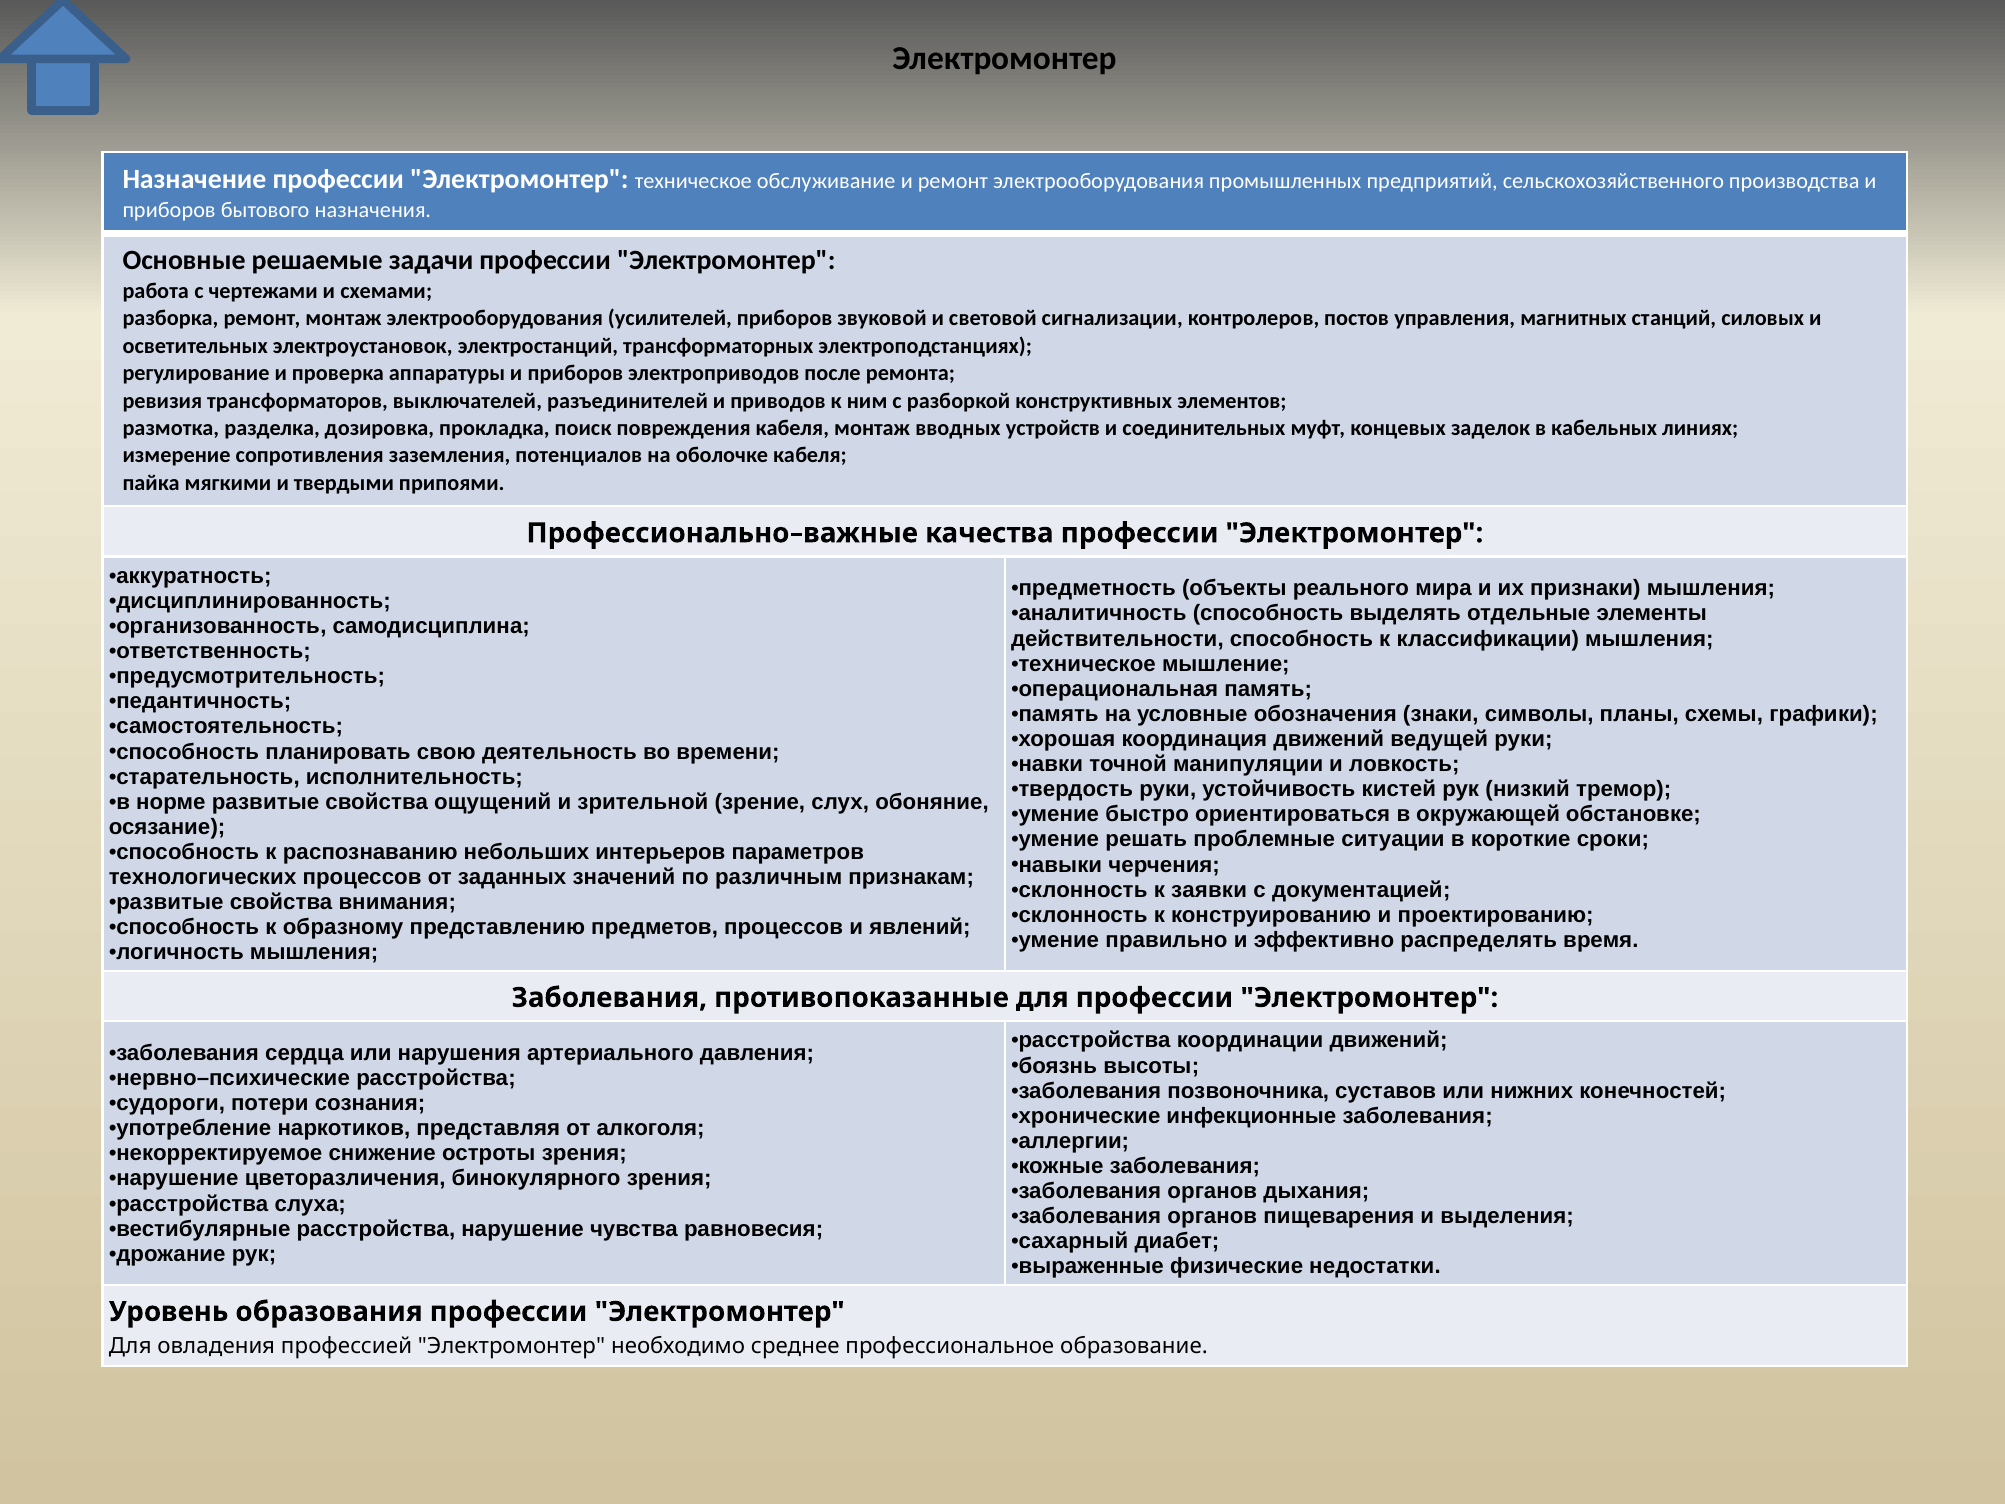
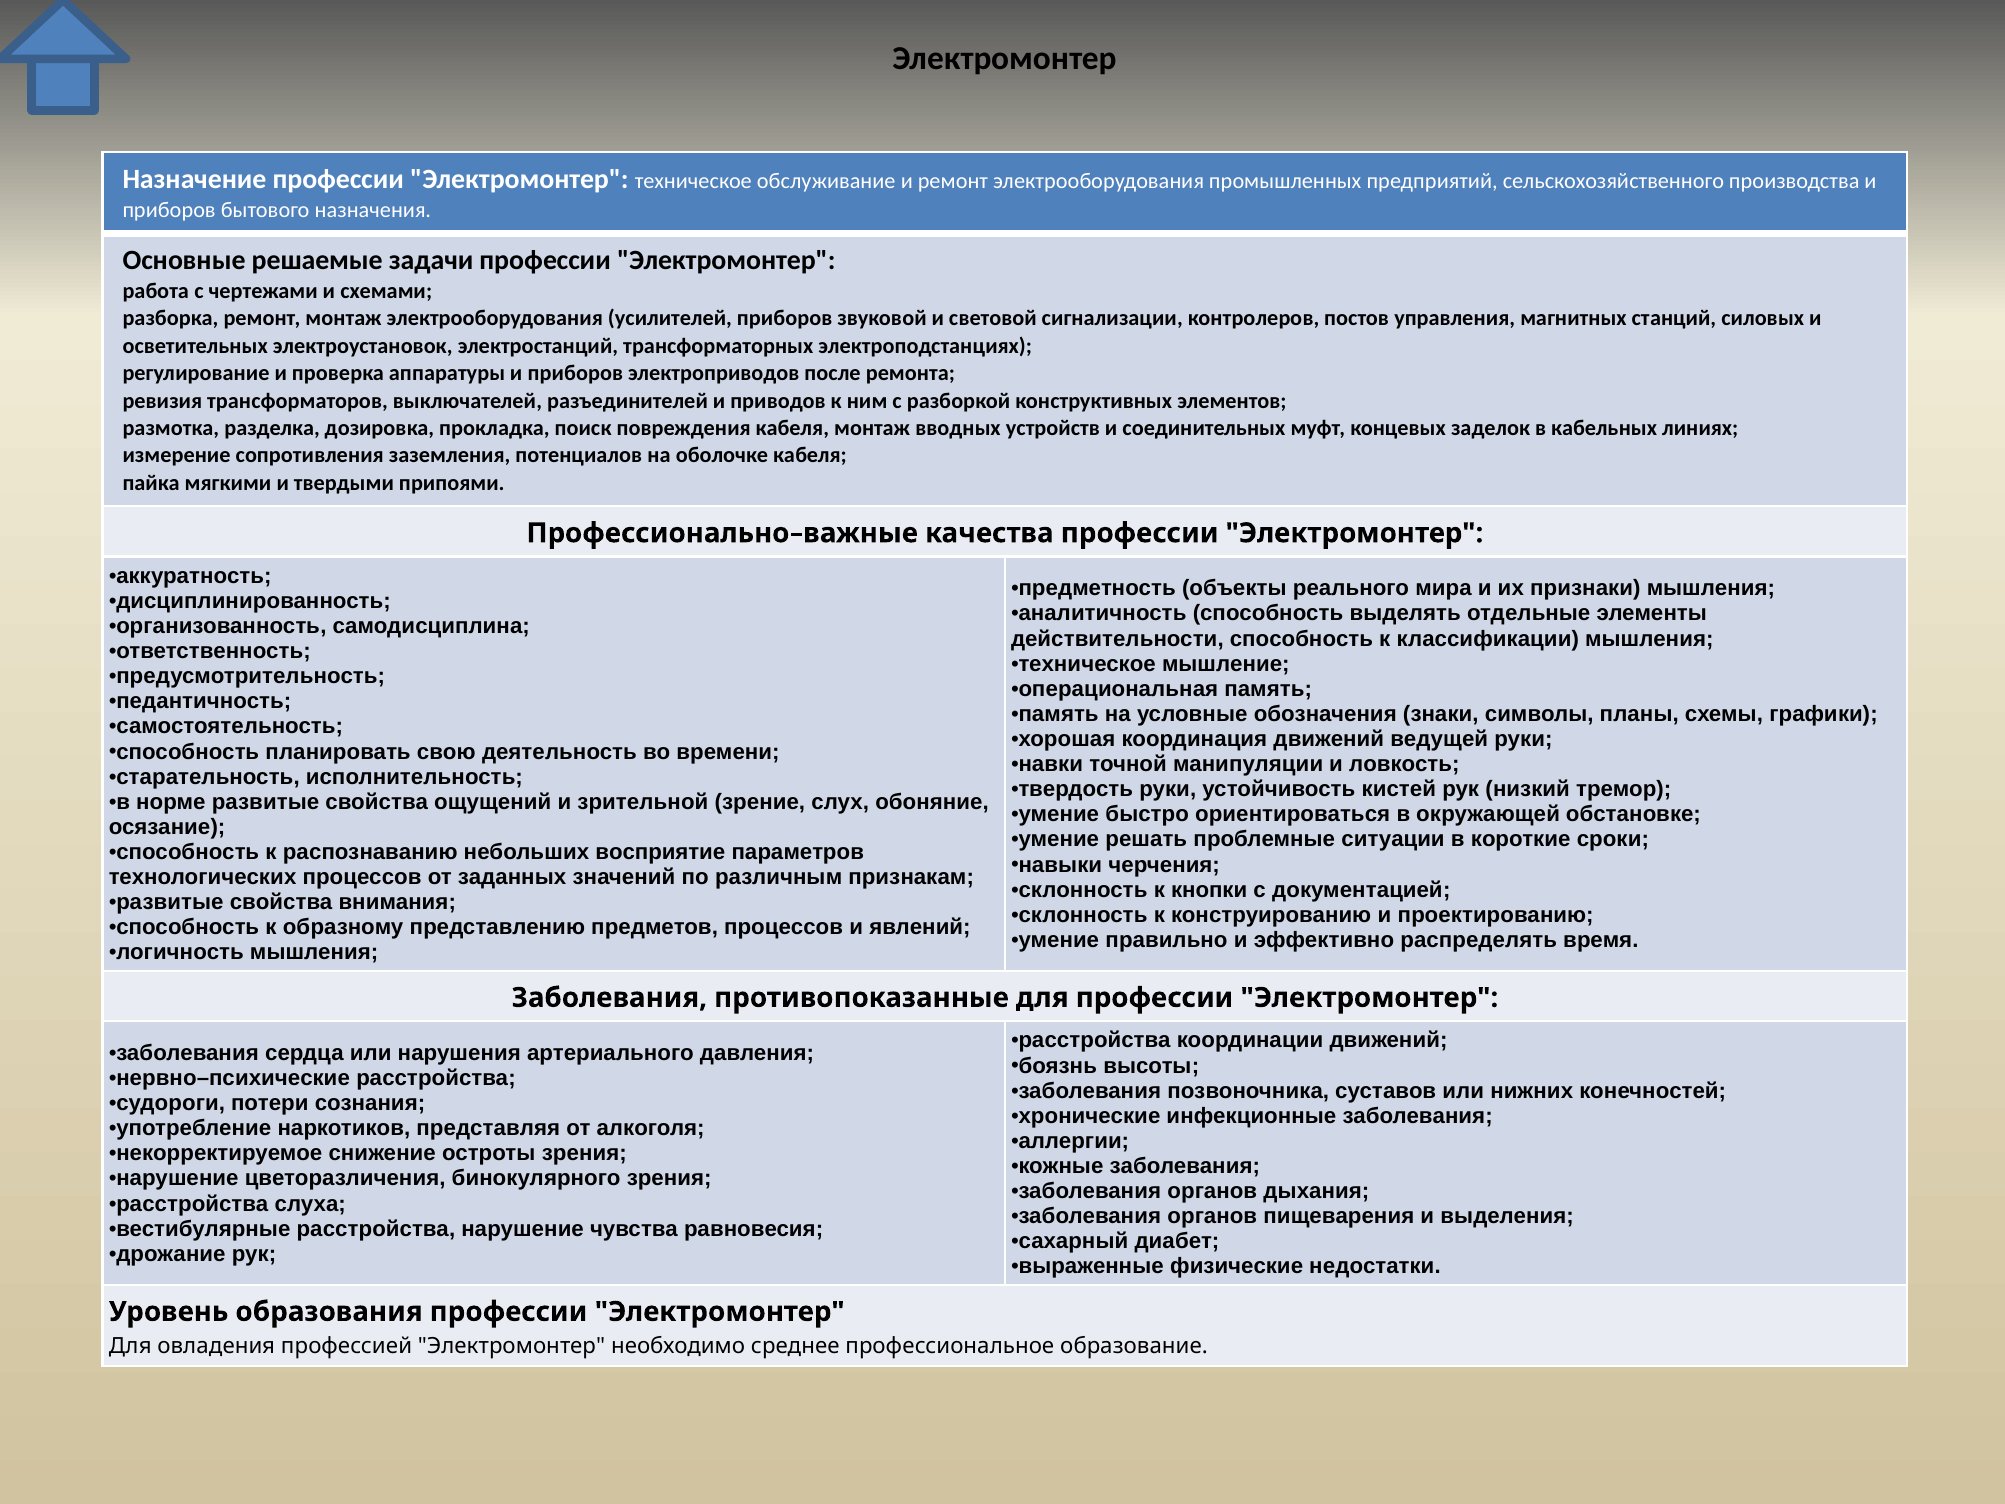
интерьеров: интерьеров -> восприятие (660, 852)
заявки: заявки -> кнопки (1209, 890)
